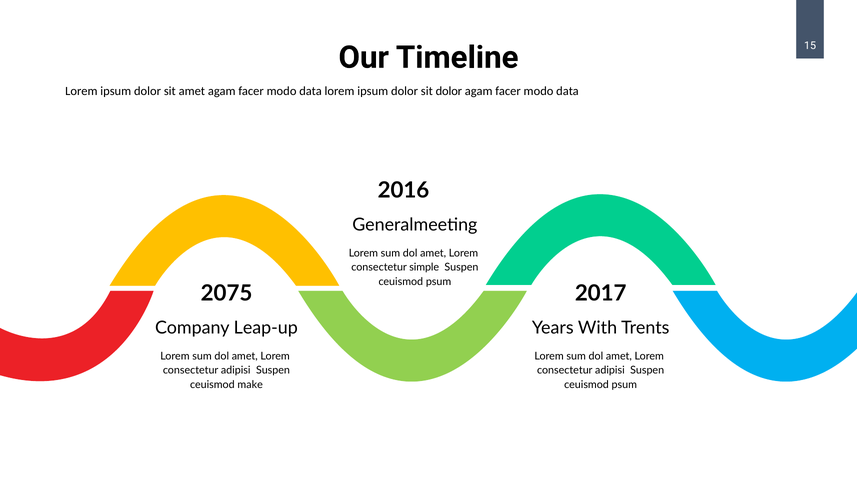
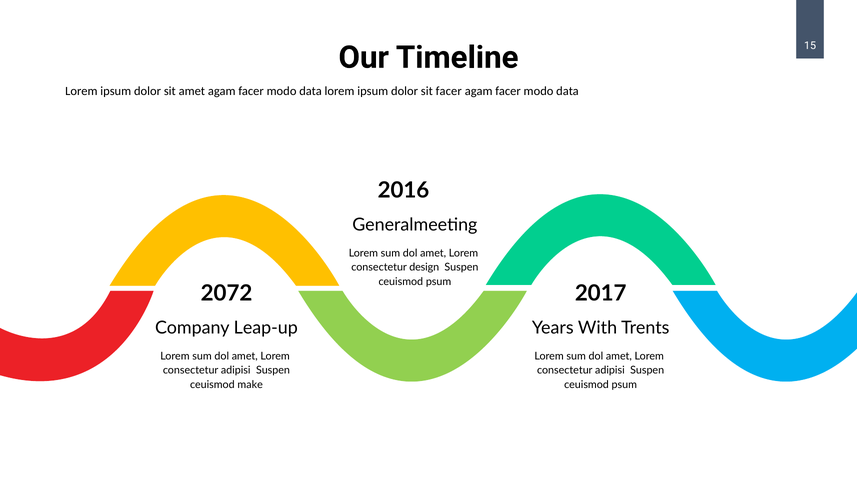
sit dolor: dolor -> facer (449, 91)
simple: simple -> design (424, 267)
2075: 2075 -> 2072 (227, 293)
